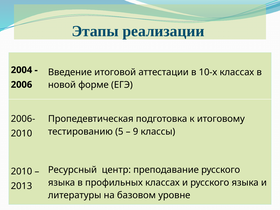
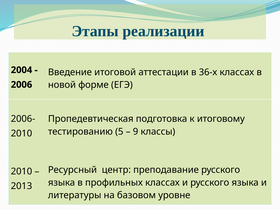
10-х: 10-х -> 36-х (208, 72)
